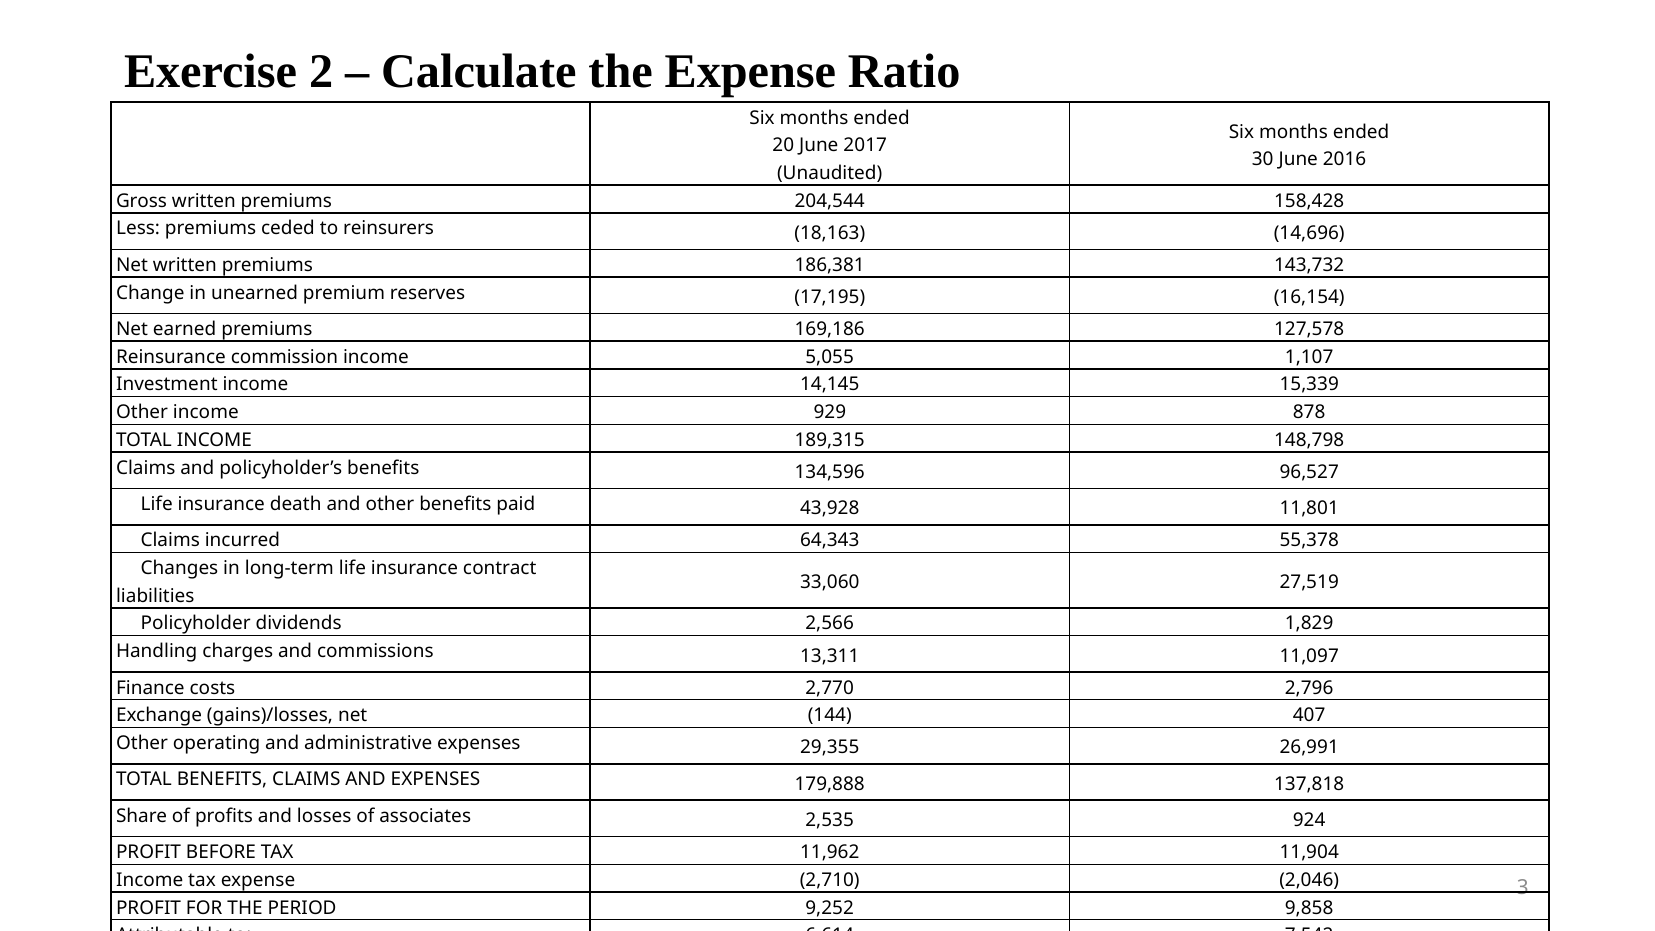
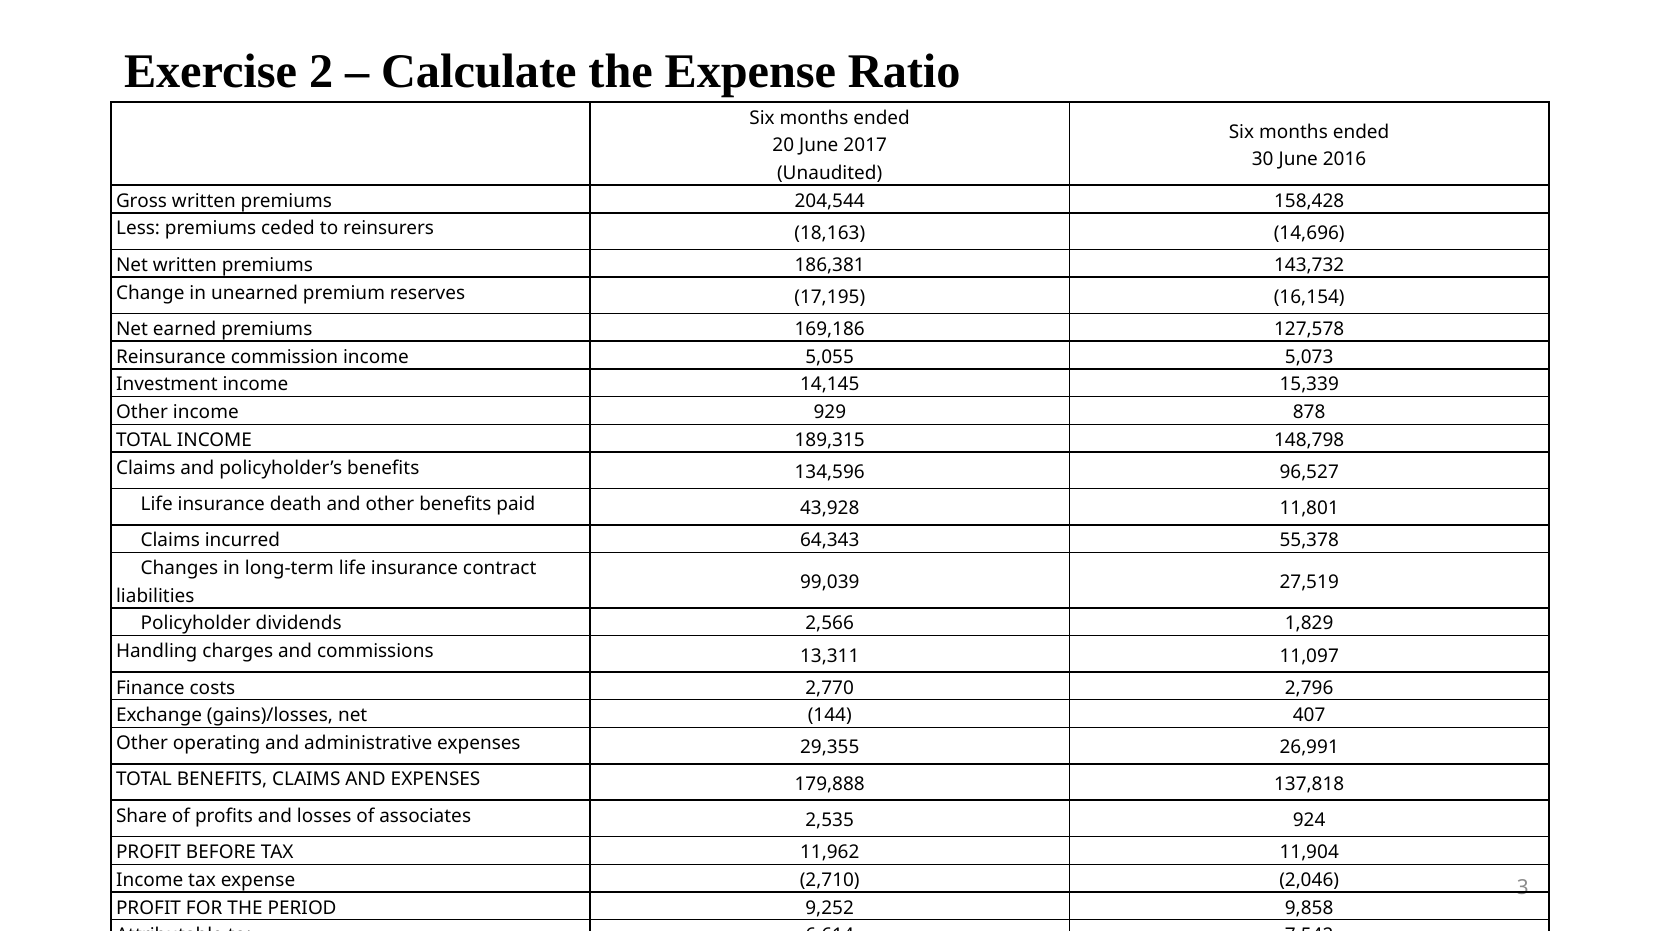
1,107: 1,107 -> 5,073 (1309, 357)
33,060: 33,060 -> 99,039 (830, 582)
